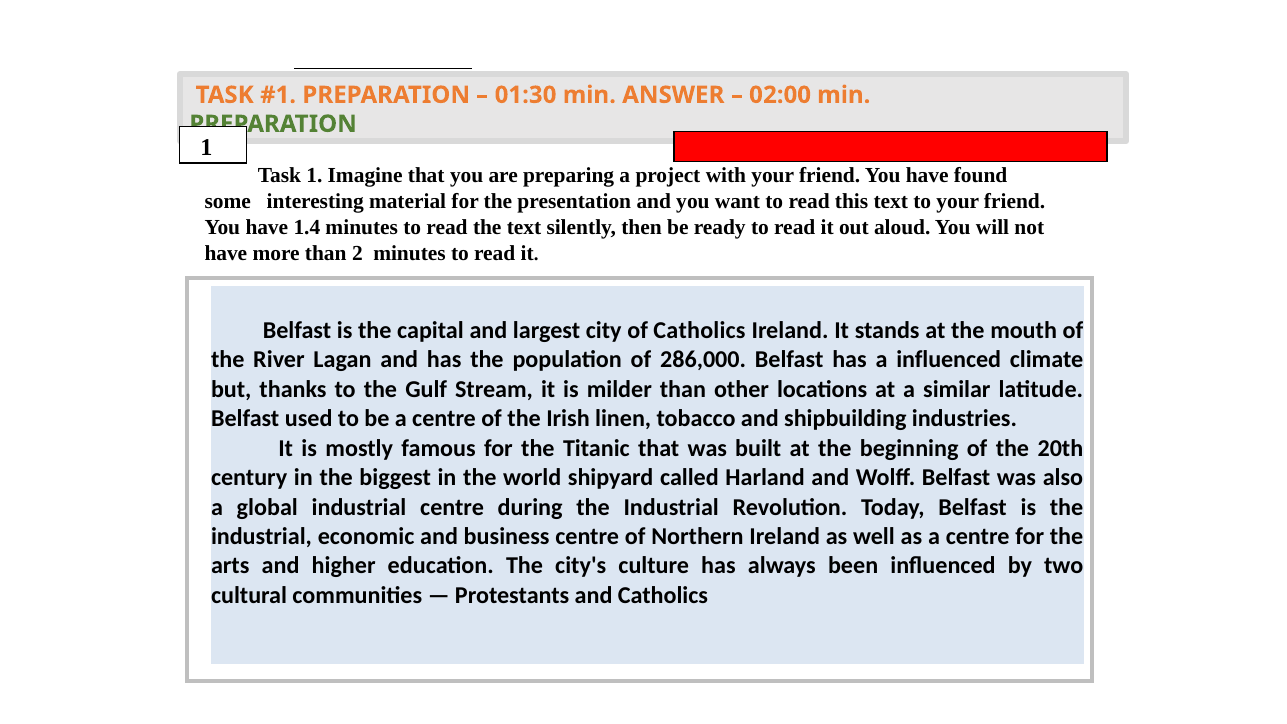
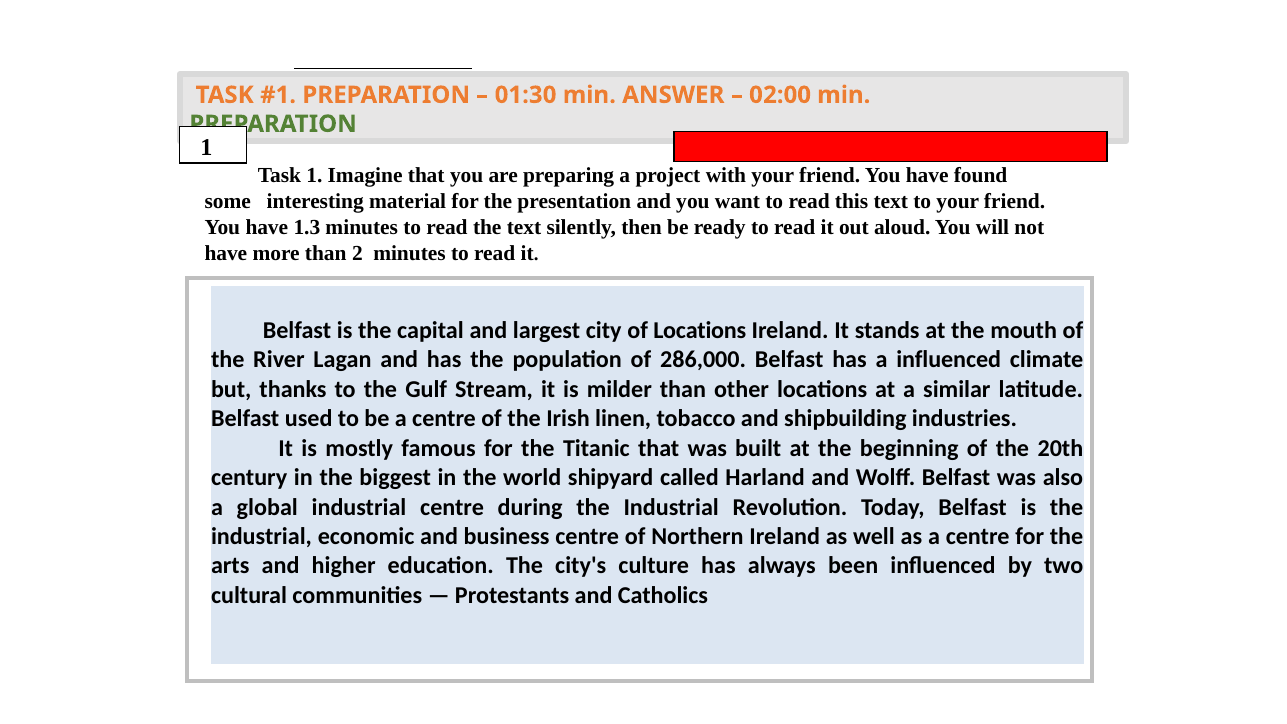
1.4: 1.4 -> 1.3 (307, 227)
of Catholics: Catholics -> Locations (700, 330)
